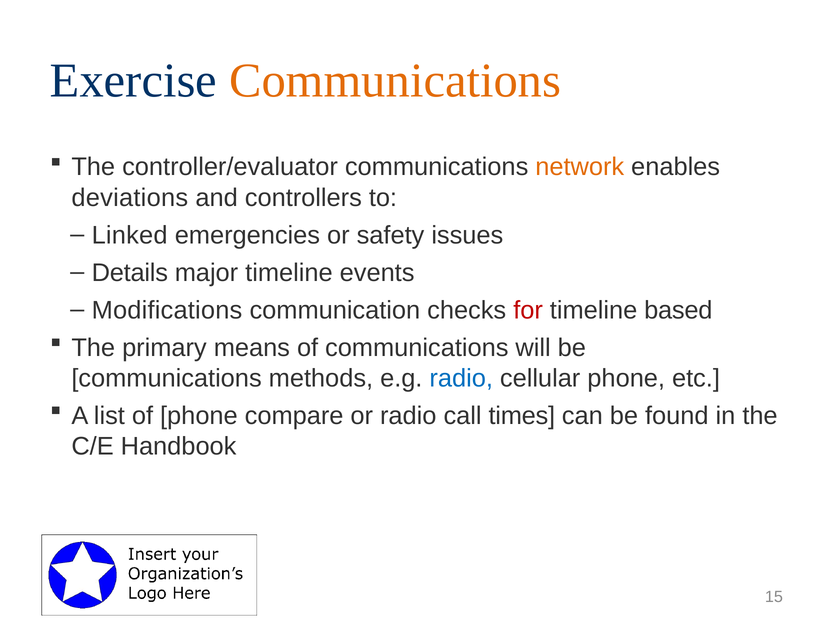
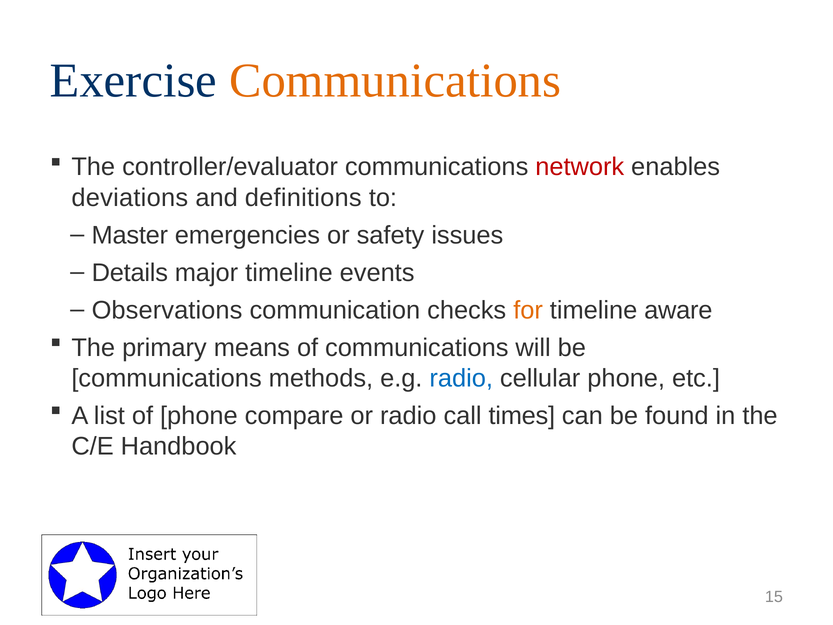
network colour: orange -> red (580, 167)
controllers: controllers -> definitions (303, 198)
Linked: Linked -> Master (130, 235)
Modifications: Modifications -> Observations (167, 310)
for colour: red -> orange (528, 310)
based: based -> aware (678, 310)
